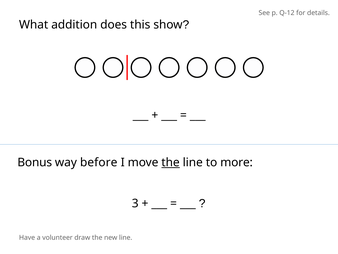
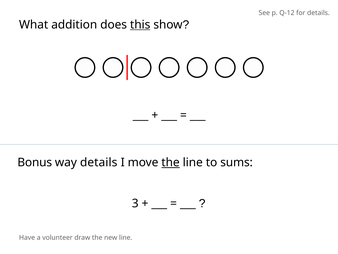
this underline: none -> present (140, 25)
way before: before -> details (99, 162)
more: more -> sums (237, 162)
